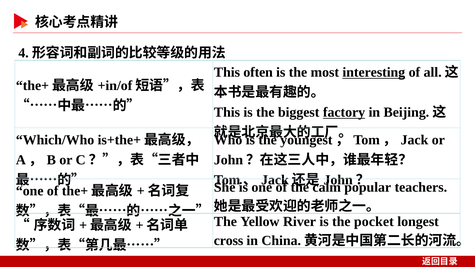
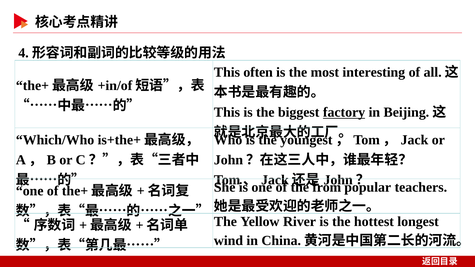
interesting underline: present -> none (374, 72)
calm: calm -> from (327, 187)
pocket: pocket -> hottest (374, 222)
cross: cross -> wind (228, 241)
